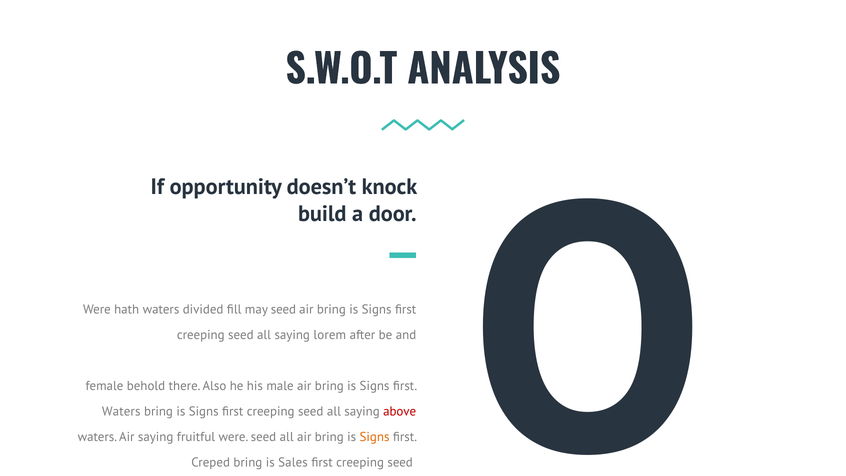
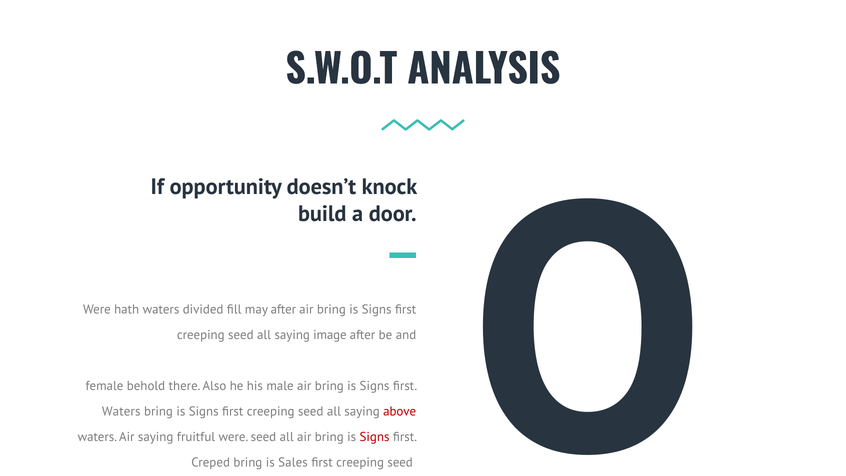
may seed: seed -> after (283, 310)
lorem: lorem -> image (330, 335)
Signs colour: orange -> red (375, 437)
